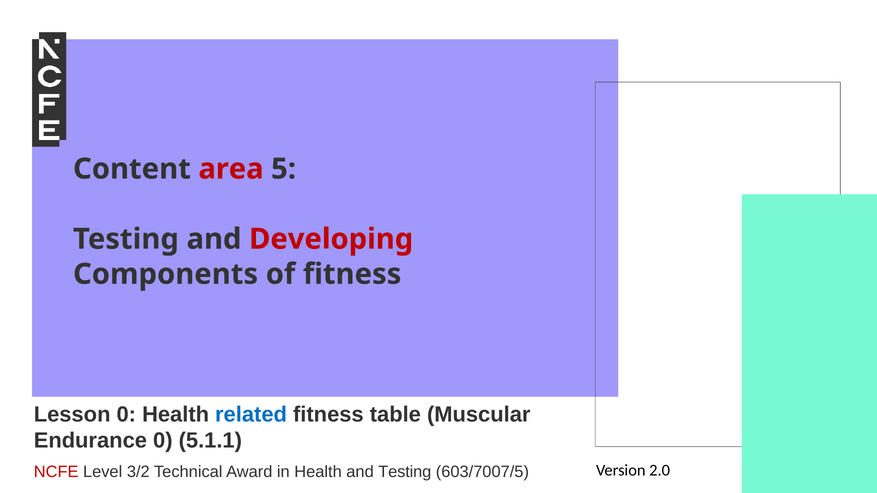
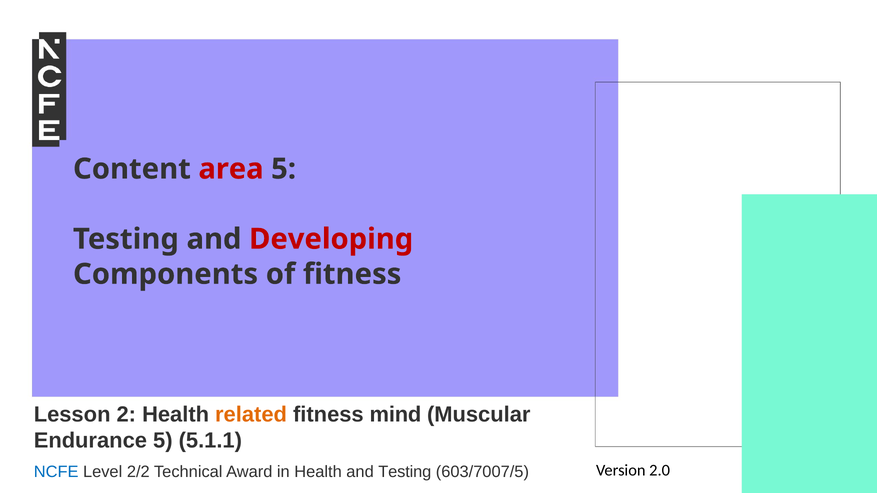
Lesson 0: 0 -> 2 (126, 415)
related colour: blue -> orange (251, 415)
table: table -> mind (395, 415)
Endurance 0: 0 -> 5 (163, 441)
NCFE colour: red -> blue (56, 472)
3/2: 3/2 -> 2/2 (138, 472)
